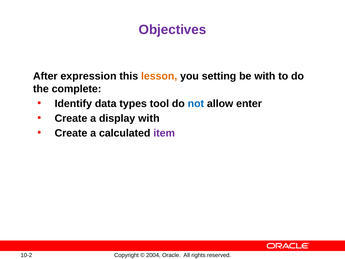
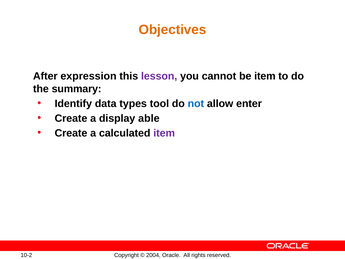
Objectives colour: purple -> orange (172, 30)
lesson colour: orange -> purple (159, 76)
setting: setting -> cannot (219, 76)
be with: with -> item (265, 76)
complete: complete -> summary (77, 89)
display with: with -> able (149, 118)
